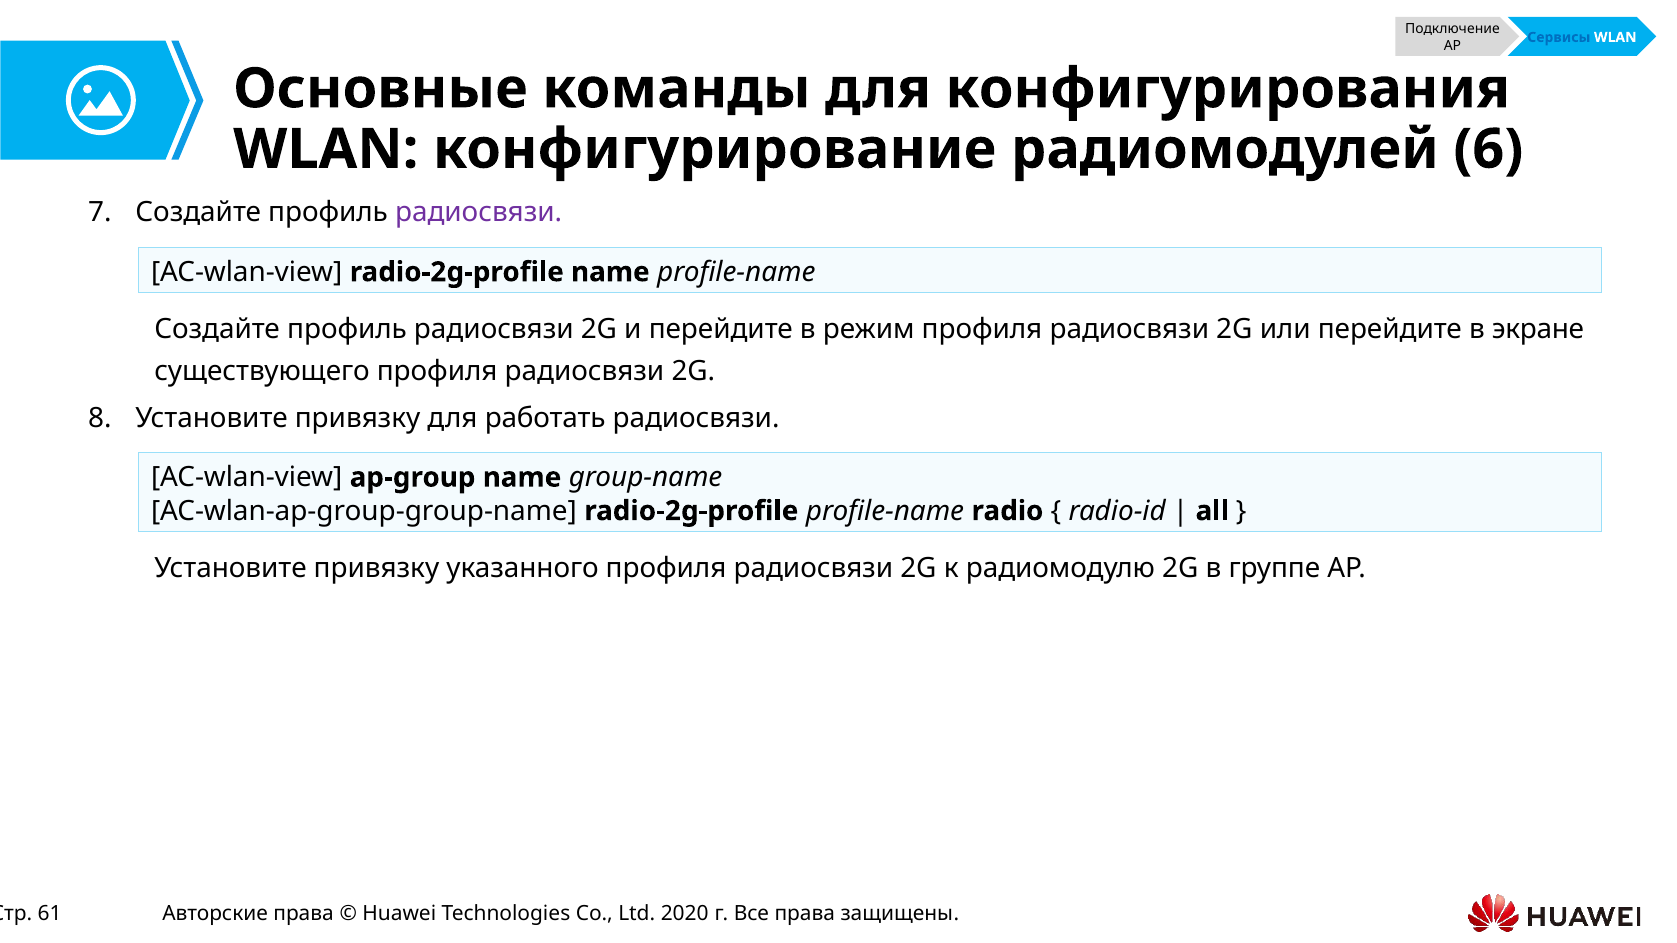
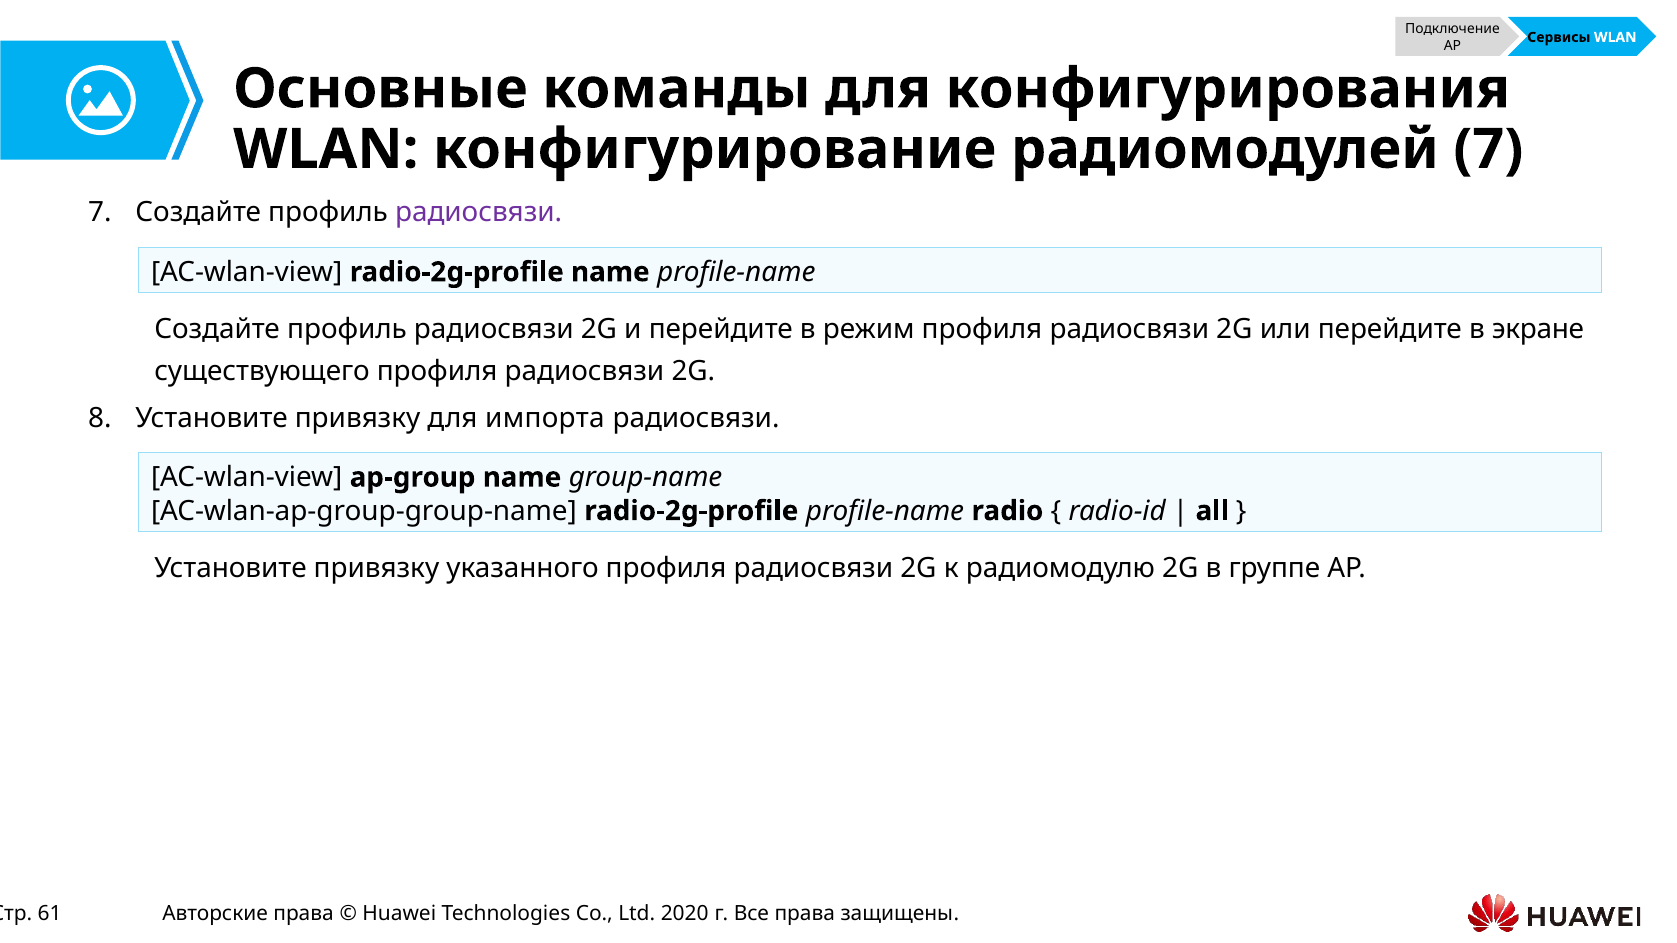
Сервисы colour: blue -> black (1559, 37)
радиомодулей 6: 6 -> 7 (1488, 149)
работать: работать -> импорта (545, 418)
